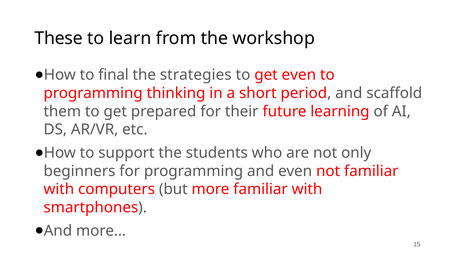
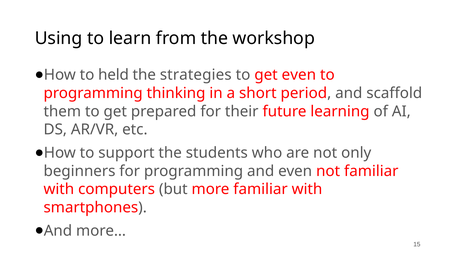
These: These -> Using (59, 38)
final: final -> held (114, 75)
